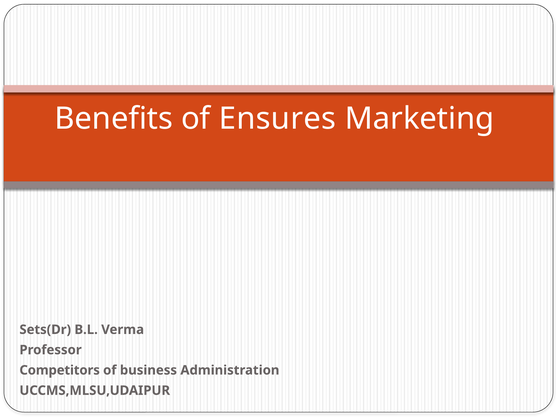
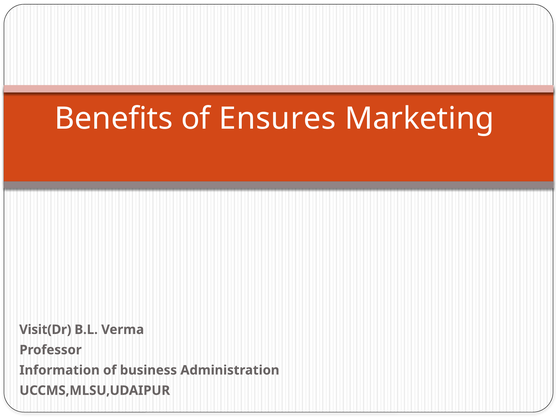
Sets(Dr: Sets(Dr -> Visit(Dr (45, 329)
Competitors: Competitors -> Information (60, 370)
